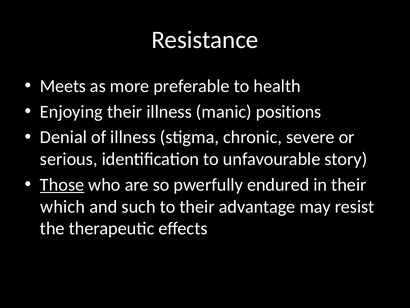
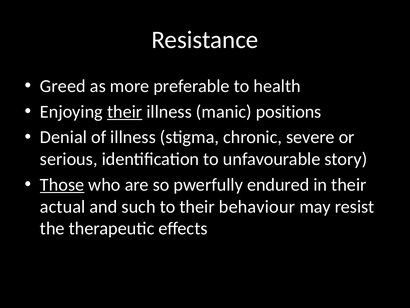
Meets: Meets -> Greed (63, 86)
their underline: none -> present (125, 112)
which: which -> actual (63, 206)
advantage: advantage -> behaviour (257, 206)
